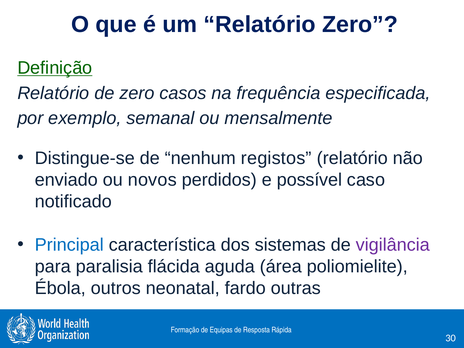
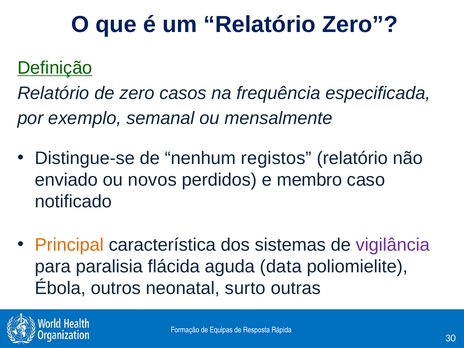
possível: possível -> membro (310, 180)
Principal colour: blue -> orange (69, 245)
área: área -> data (281, 266)
fardo: fardo -> surto (245, 288)
